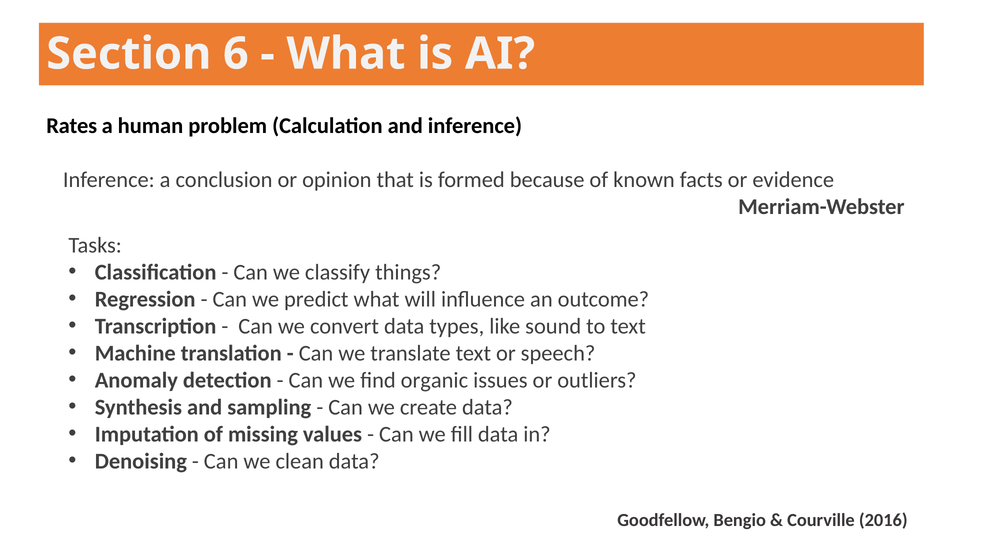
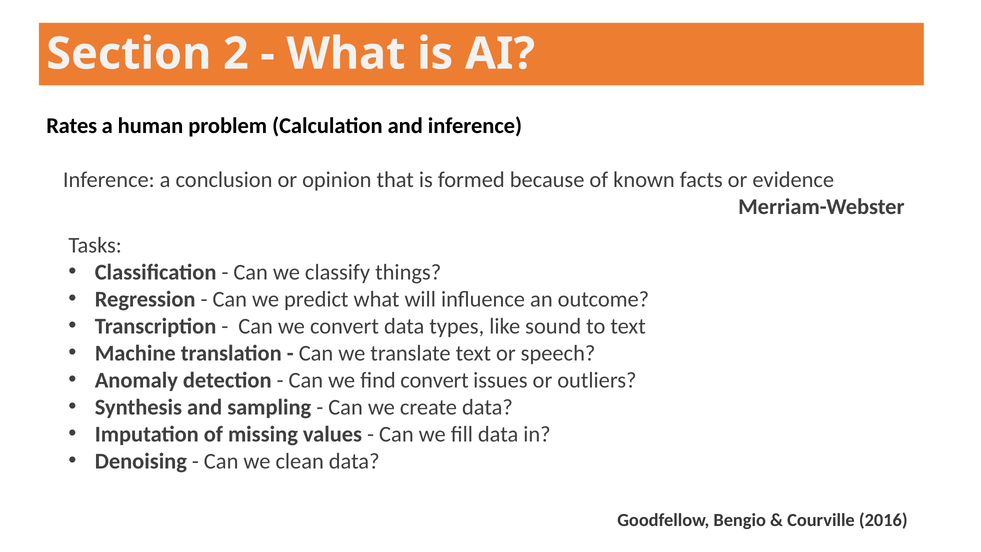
6: 6 -> 2 (236, 54)
find organic: organic -> convert (435, 380)
